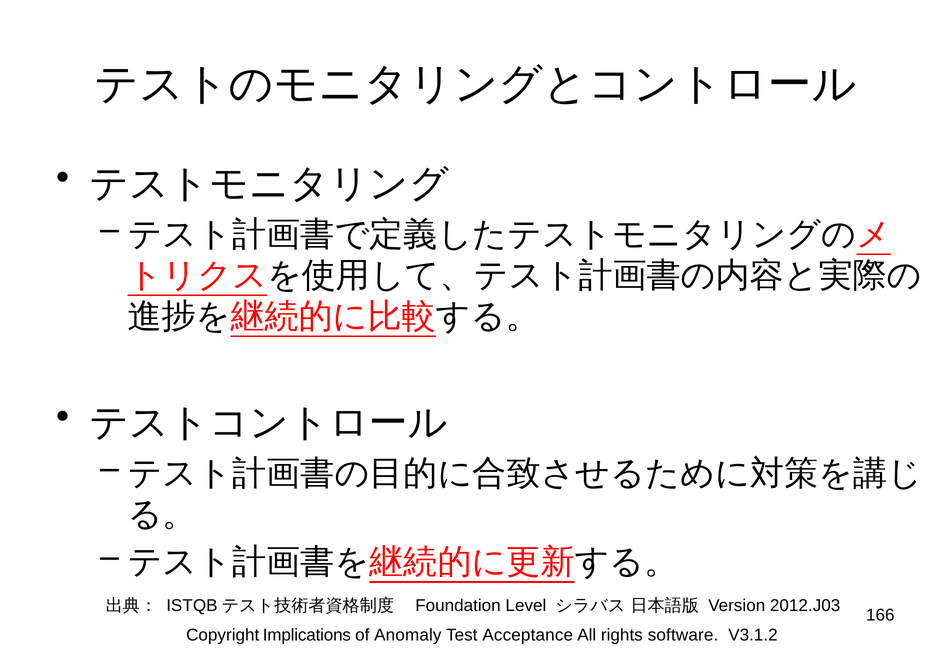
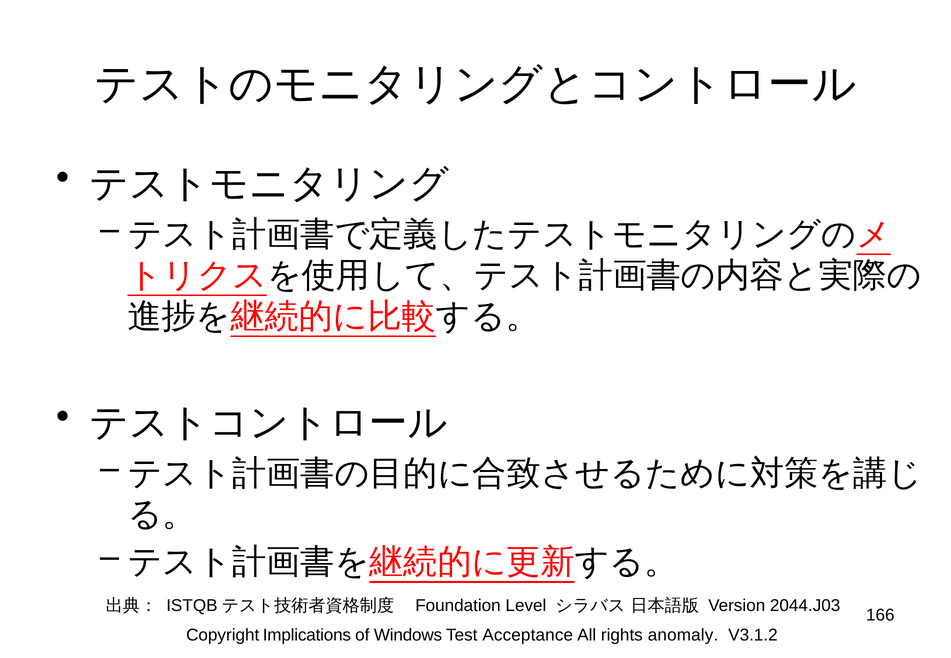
2012.J03: 2012.J03 -> 2044.J03 (805, 606)
Anomaly: Anomaly -> Windows (408, 635)
software: software -> anomaly (683, 635)
